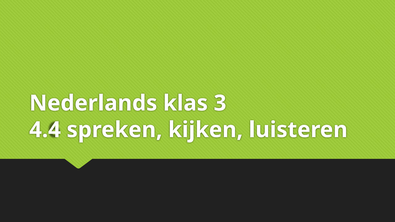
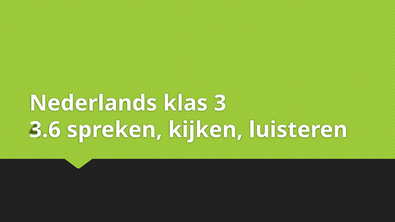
4.4: 4.4 -> 3.6 (45, 130)
